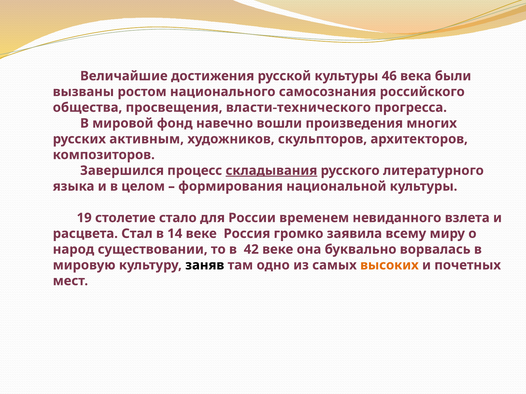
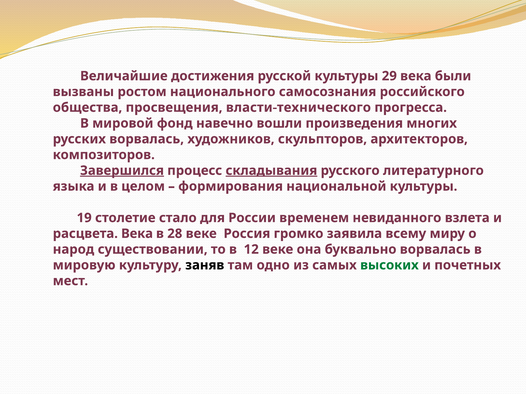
46: 46 -> 29 (389, 76)
русских активным: активным -> ворвалась (147, 139)
Завершился underline: none -> present (122, 171)
расцвета Стал: Стал -> Века (137, 234)
14: 14 -> 28 (175, 234)
42: 42 -> 12 (251, 250)
высоких colour: orange -> green (389, 265)
